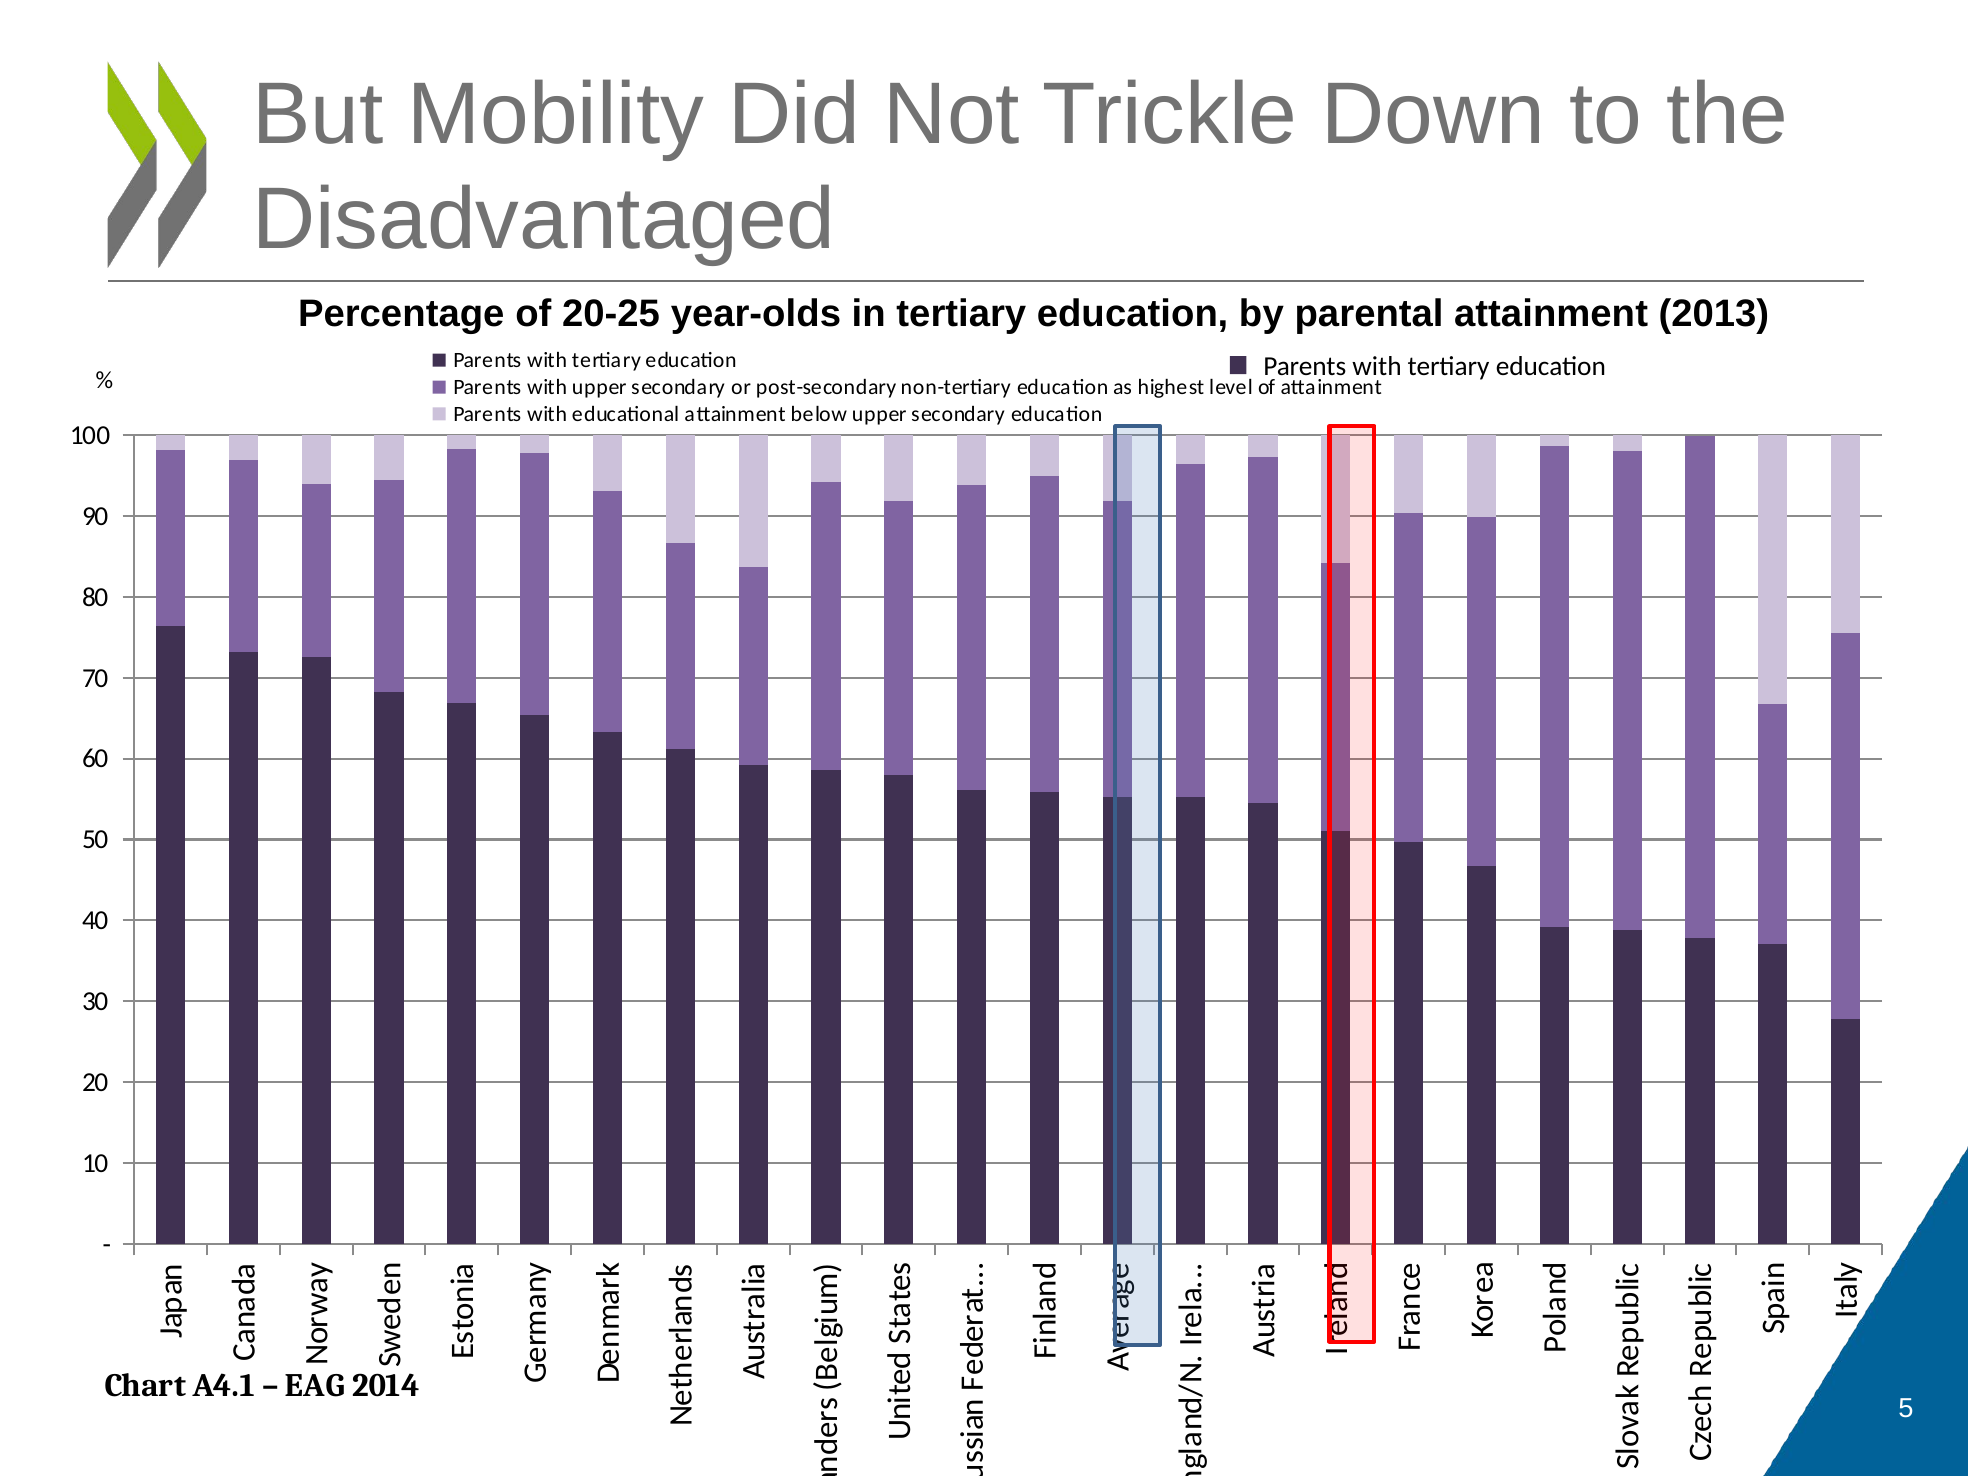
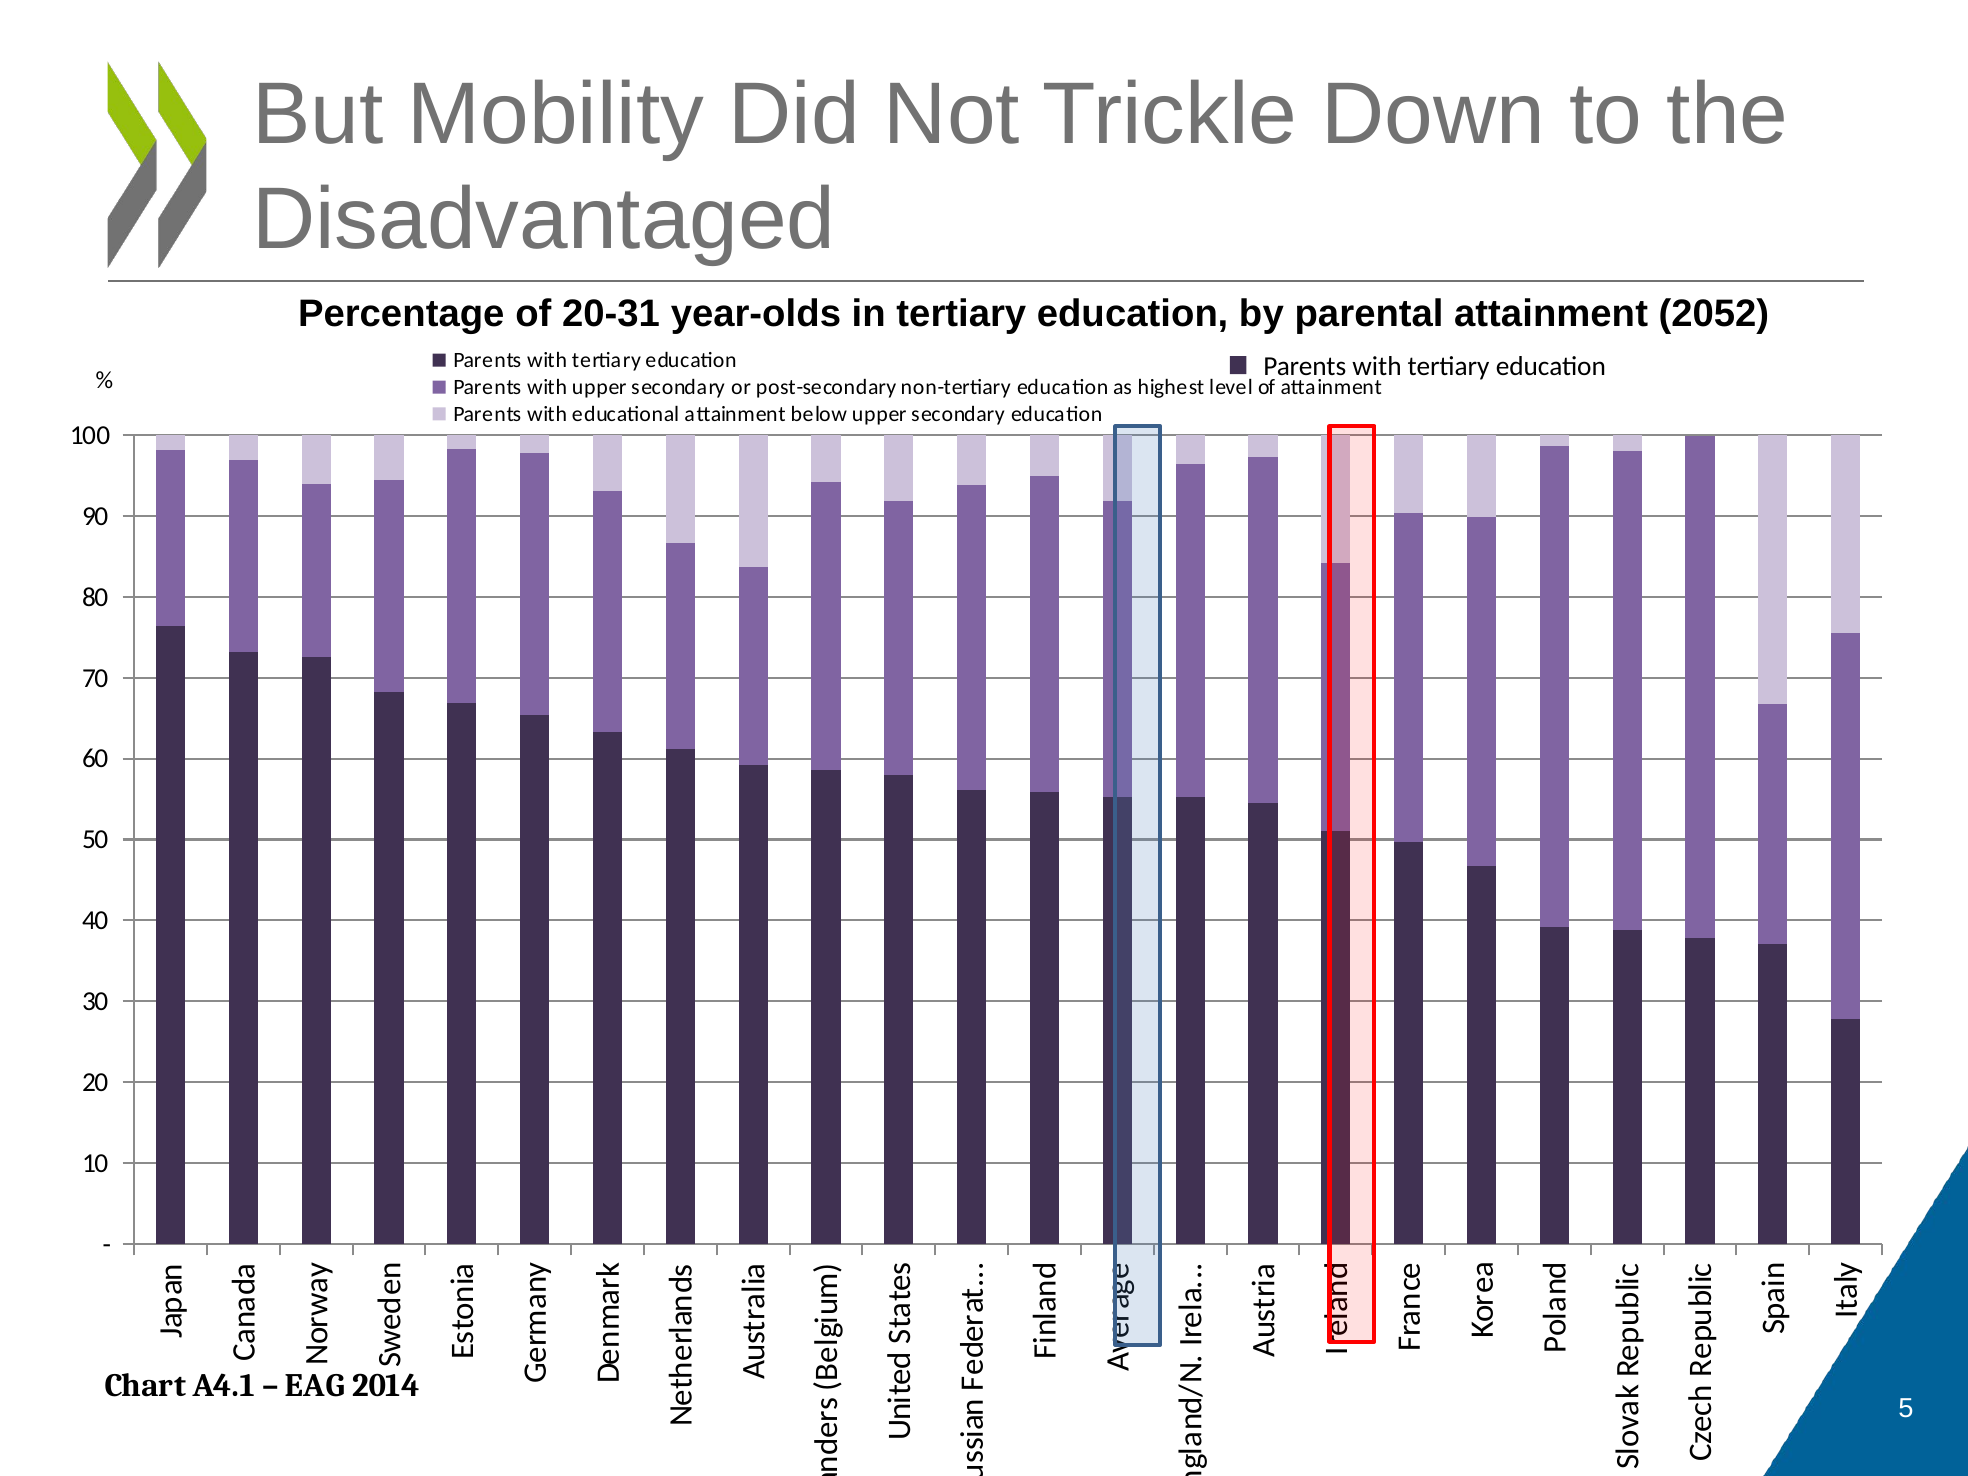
20-25: 20-25 -> 20-31 (611, 314)
2013: 2013 -> 2052 (1714, 314)
